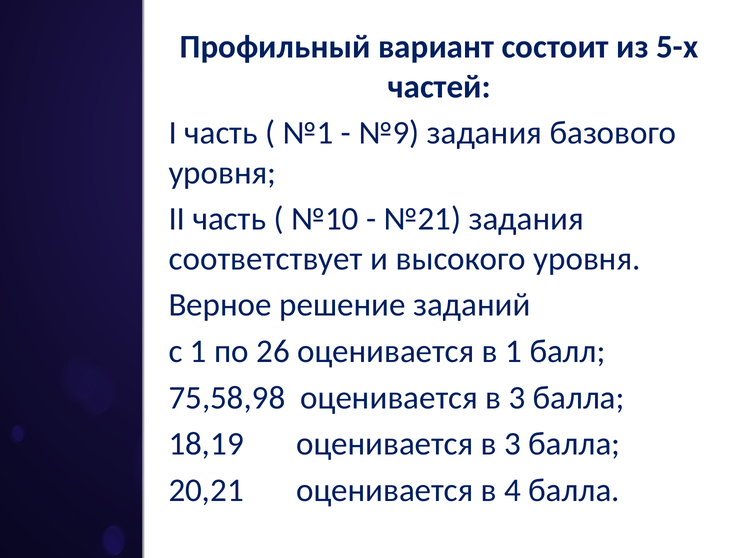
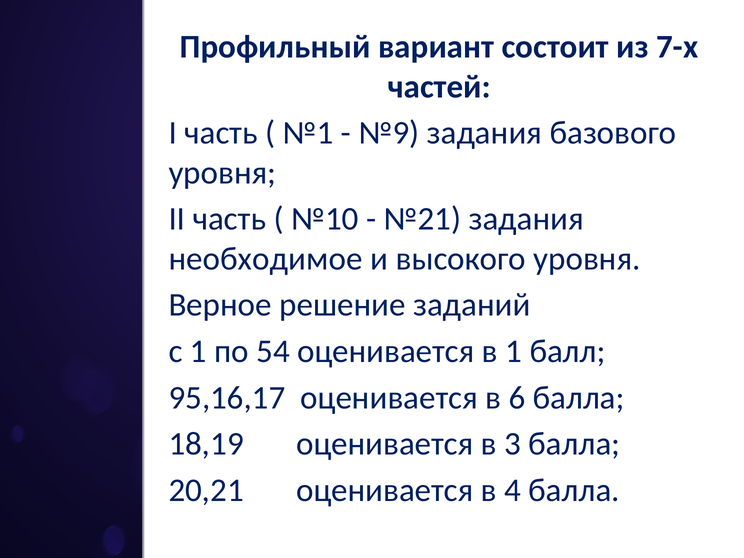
5-х: 5-х -> 7-х (677, 47)
соответствует: соответствует -> необходимое (266, 259)
26: 26 -> 54 (273, 351)
75,58,98: 75,58,98 -> 95,16,17 (227, 398)
3: 3 -> 6 (517, 398)
